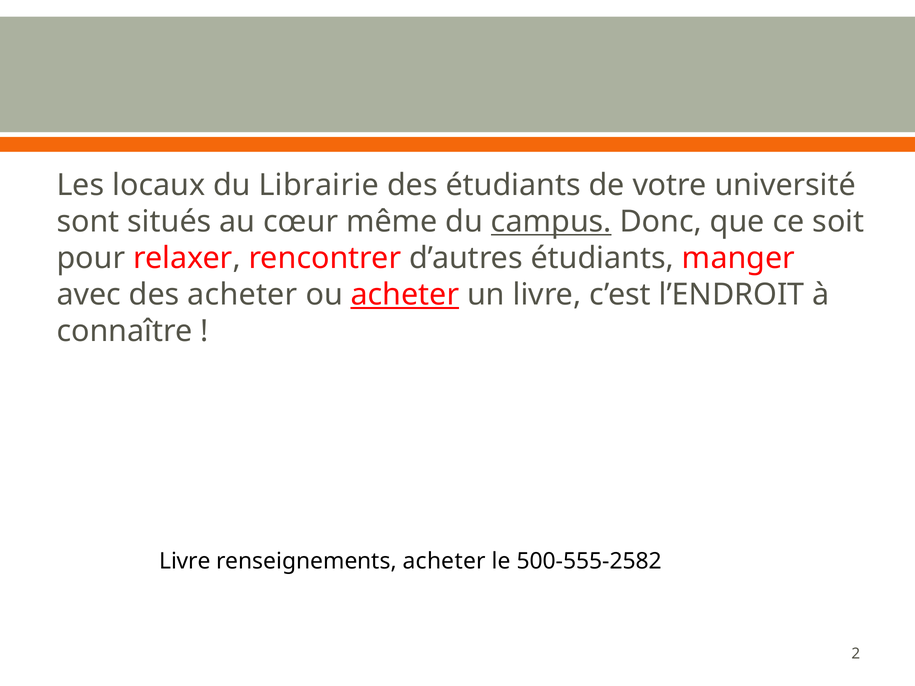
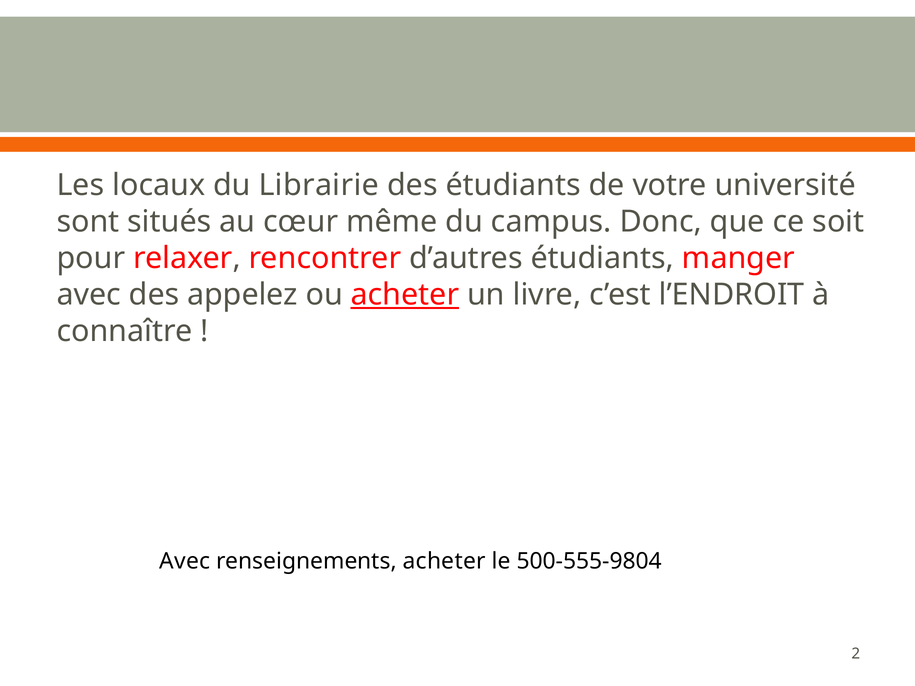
campus underline: present -> none (551, 222)
des acheter: acheter -> appelez (243, 295)
Livre: Livre -> Avec (185, 561)
500-555-2582: 500-555-2582 -> 500-555-9804 (589, 561)
